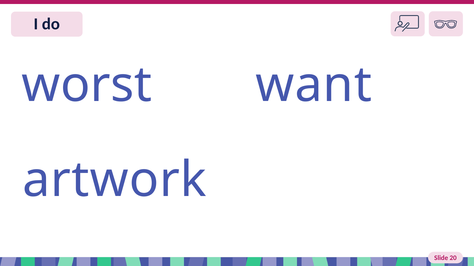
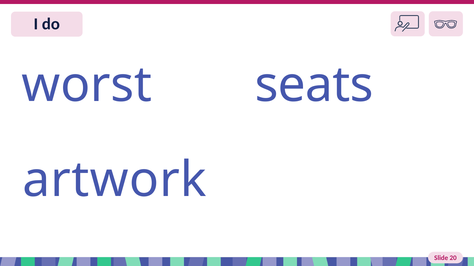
want: want -> seats (314, 85)
